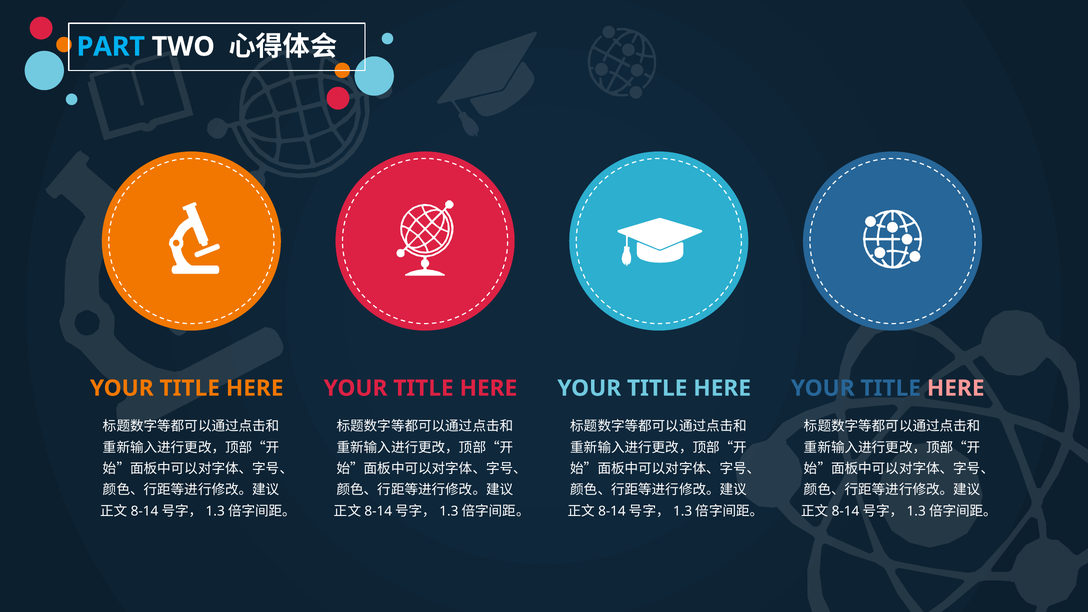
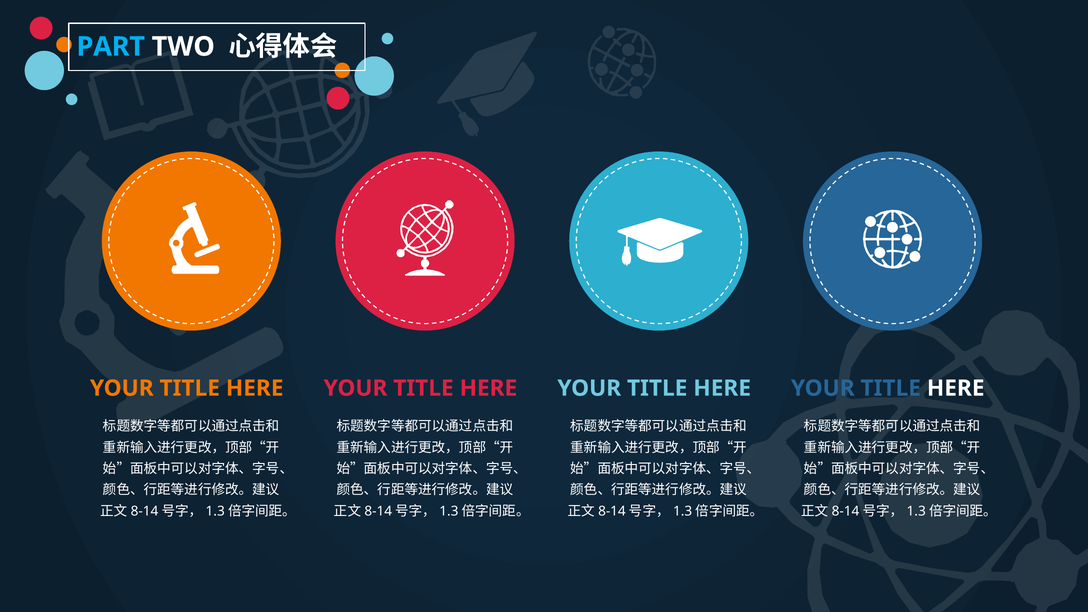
HERE colour: pink -> white (956, 388)
